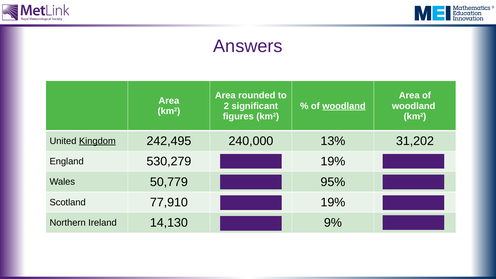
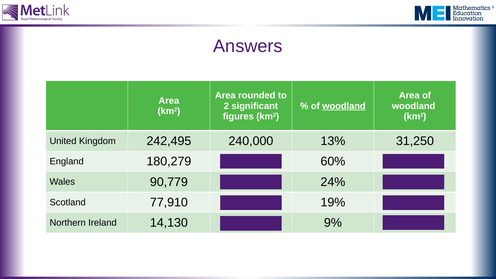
Kingdom underline: present -> none (97, 141)
31,202: 31,202 -> 31,250 (415, 141)
530,279: 530,279 -> 180,279 (169, 162)
19%: 19% -> 60% (333, 162)
50,779: 50,779 -> 90,779 (169, 182)
95%: 95% -> 24% (333, 182)
